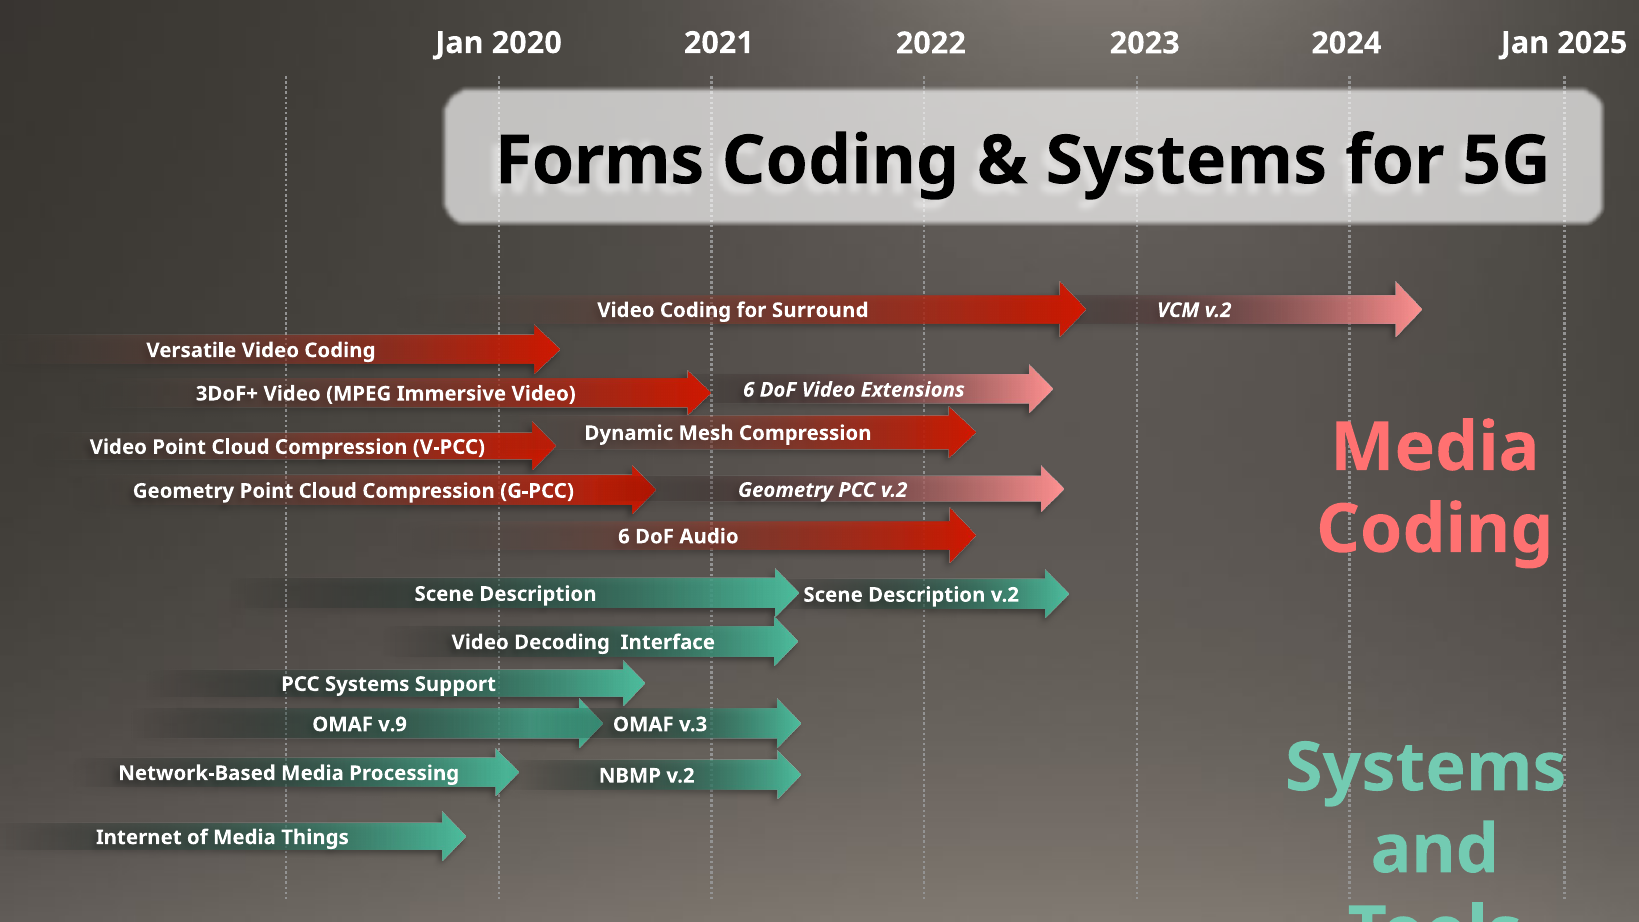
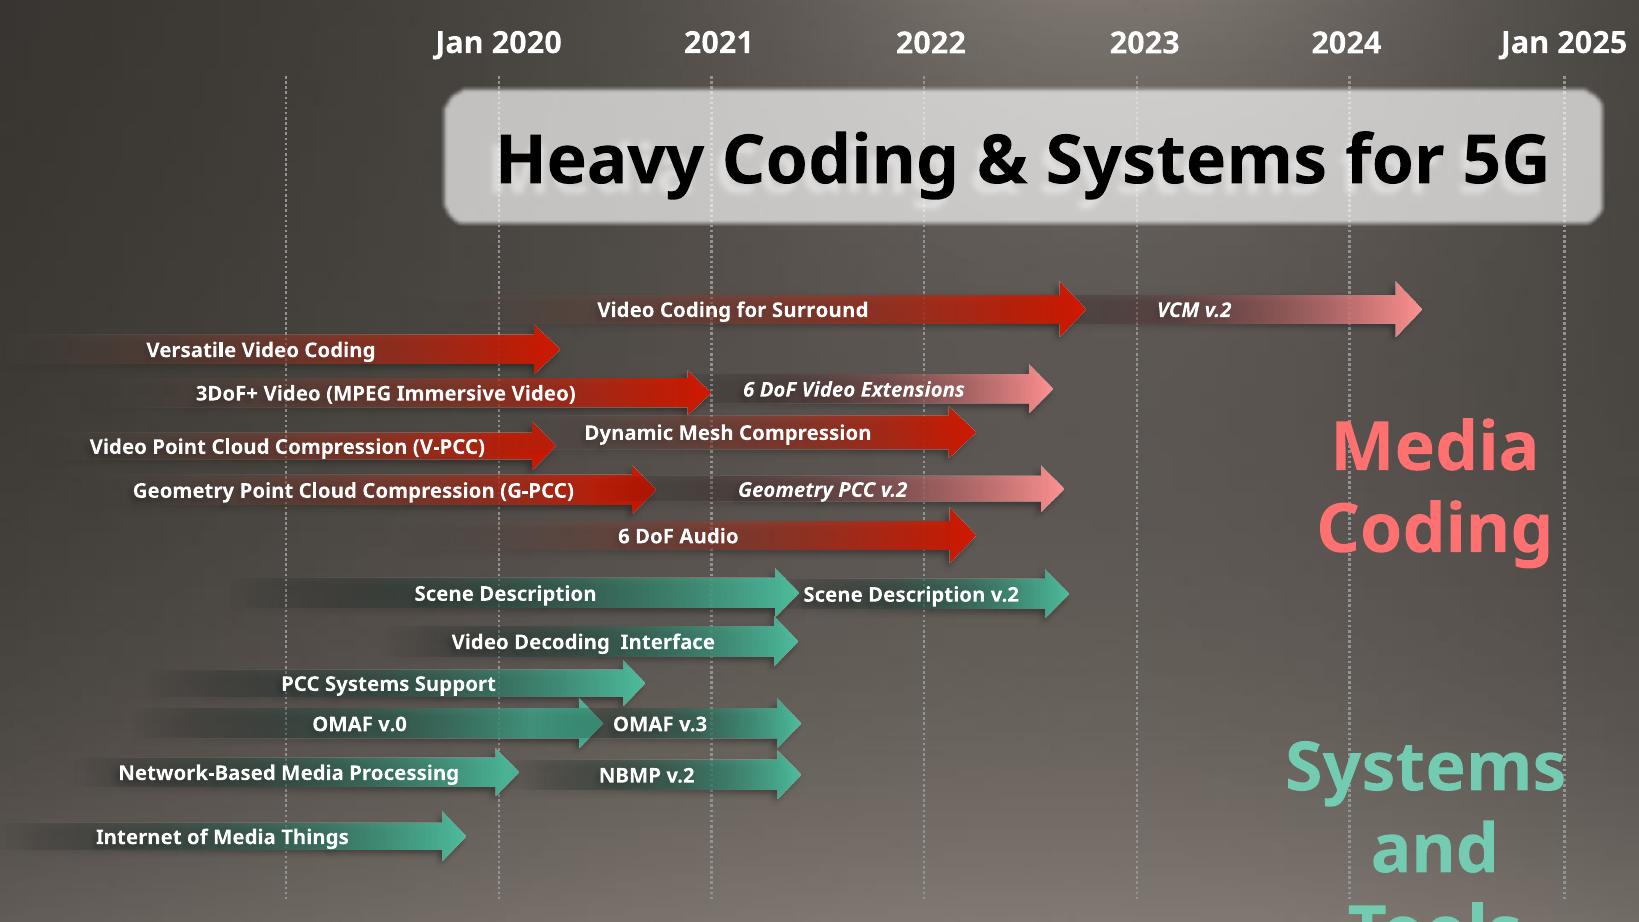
Forms: Forms -> Heavy (600, 161)
v.9: v.9 -> v.0 (393, 724)
